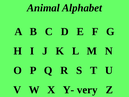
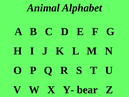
very: very -> bear (87, 90)
